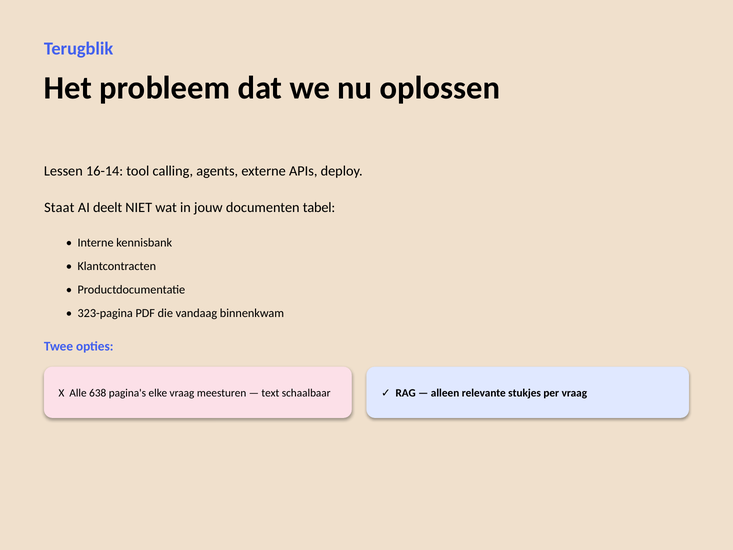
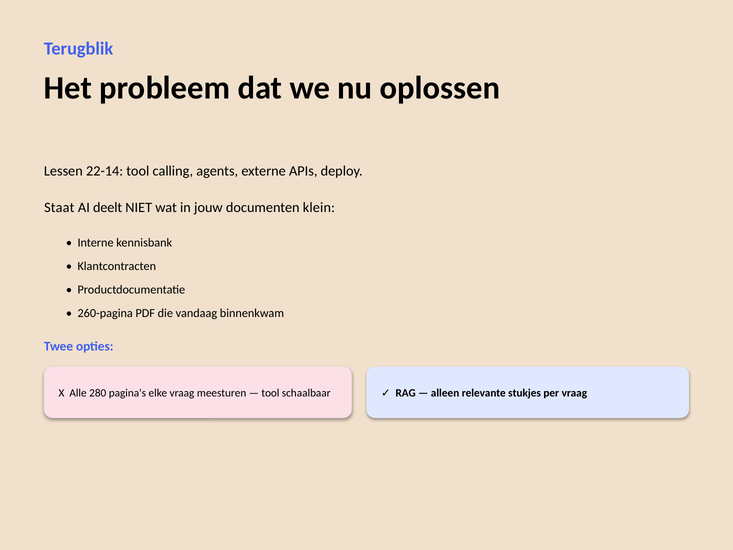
16-14: 16-14 -> 22-14 (105, 171)
tabel: tabel -> klein (319, 207)
323-pagina: 323-pagina -> 260-pagina (105, 313)
638: 638 -> 280 (98, 393)
text: text -> tool (270, 393)
